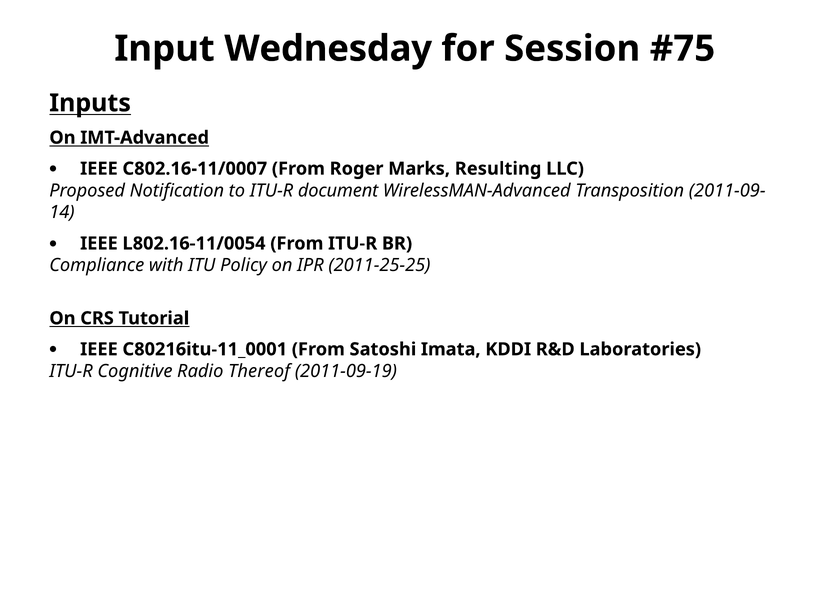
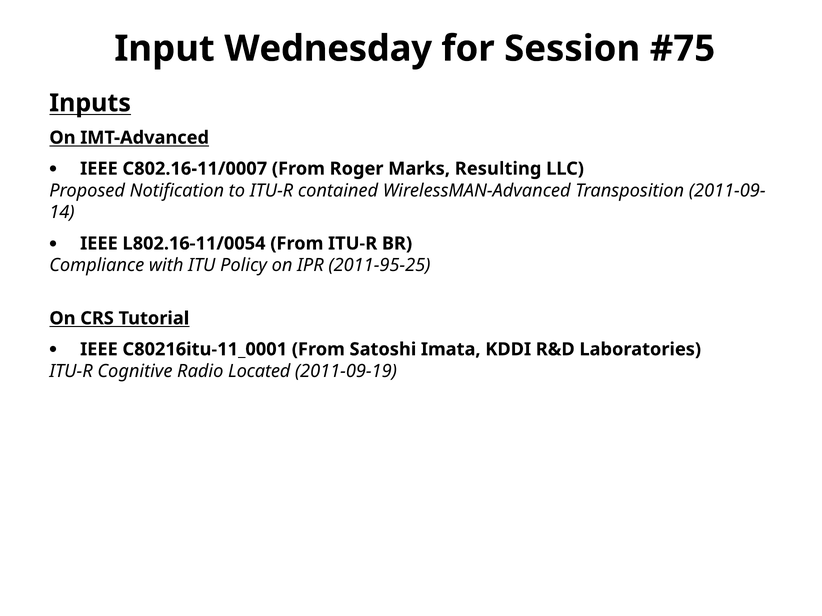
document: document -> contained (338, 191)
2011-25-25: 2011-25-25 -> 2011-95-25 (379, 266)
Thereof: Thereof -> Located (259, 371)
